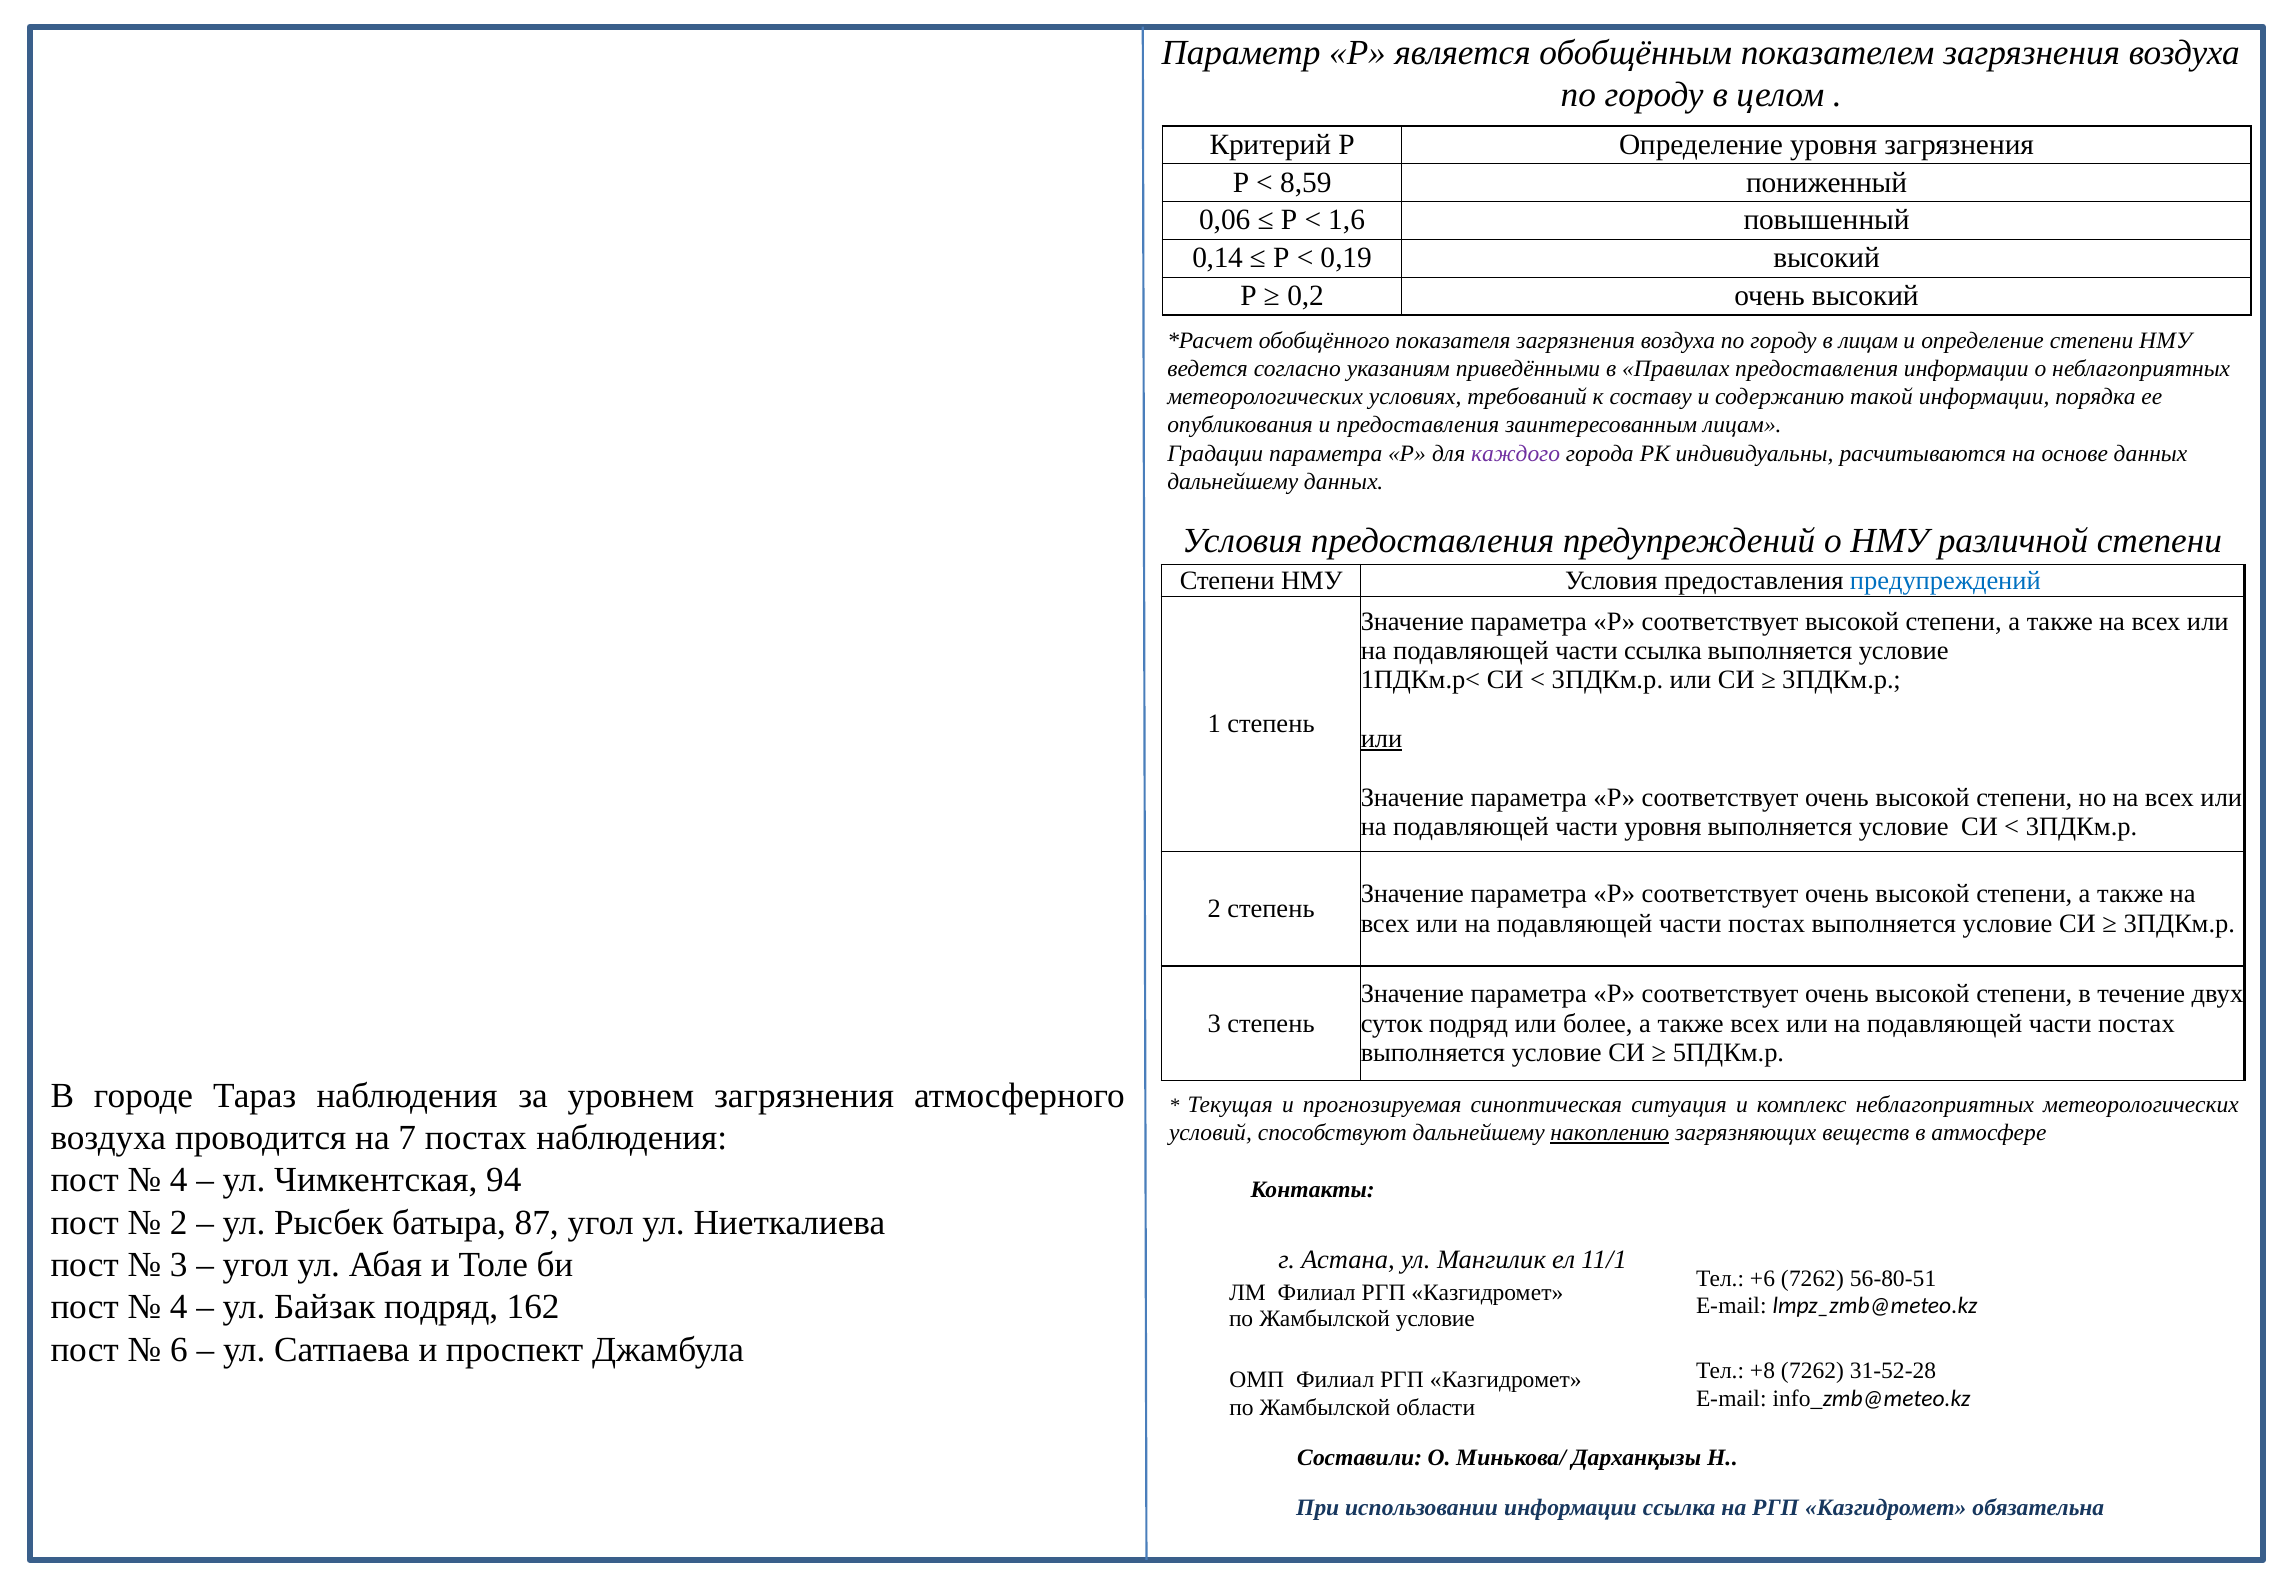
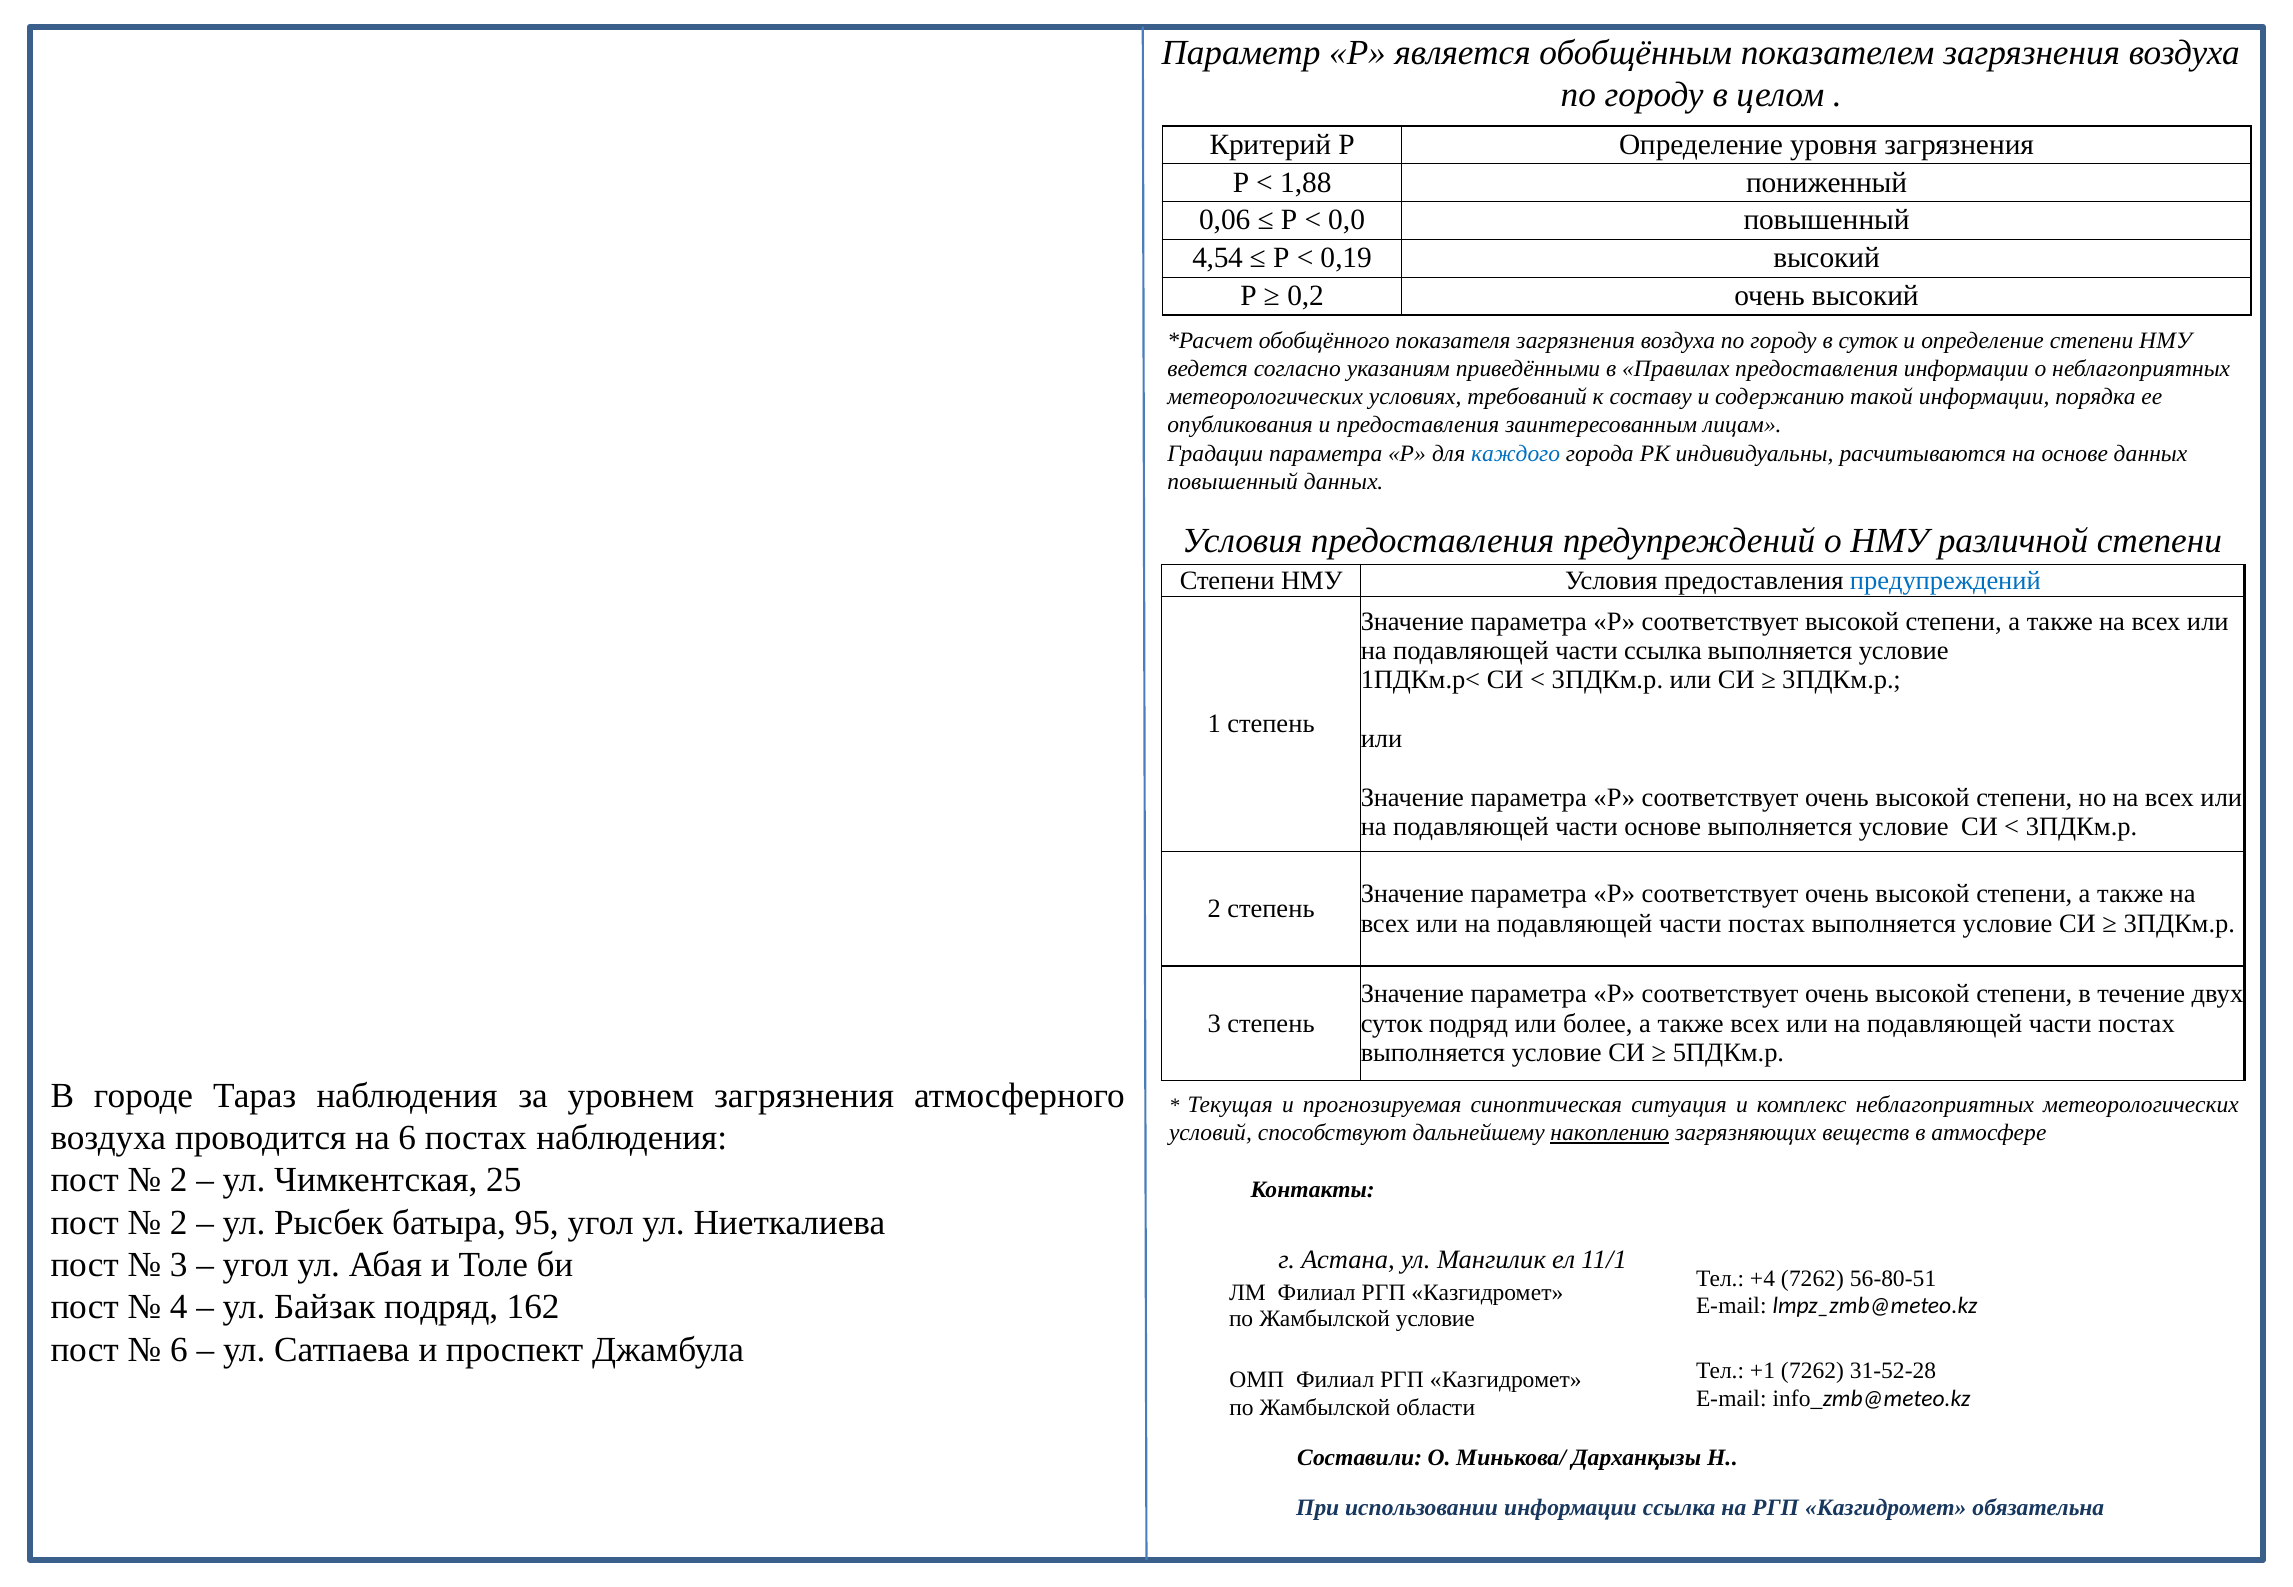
8,59: 8,59 -> 1,88 (1306, 182)
1,6: 1,6 -> 0,0 (1347, 220)
0,14: 0,14 -> 4,54 (1218, 258)
в лицам: лицам -> суток (1868, 341)
каждого colour: purple -> blue (1516, 453)
дальнейшему: дальнейшему -> повышенный (1233, 482)
или underline: present -> none (1382, 739)
части уровня: уровня -> основе (1663, 827)
на 7: 7 -> 6 (407, 1138)
4: 4 -> 2 (179, 1180)
94: 94 -> 25 (504, 1180)
87: 87 -> 95 (537, 1223)
+6: +6 -> +4 (1762, 1279)
+8: +8 -> +1 (1762, 1371)
